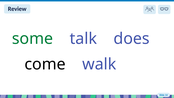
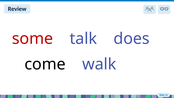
some colour: green -> red (32, 39)
